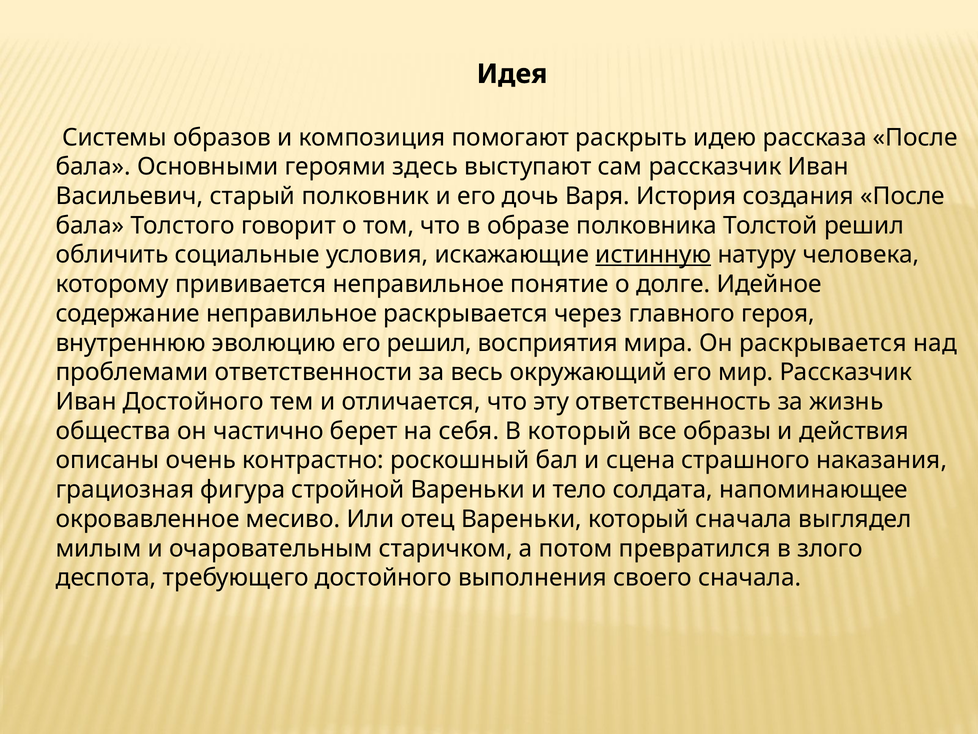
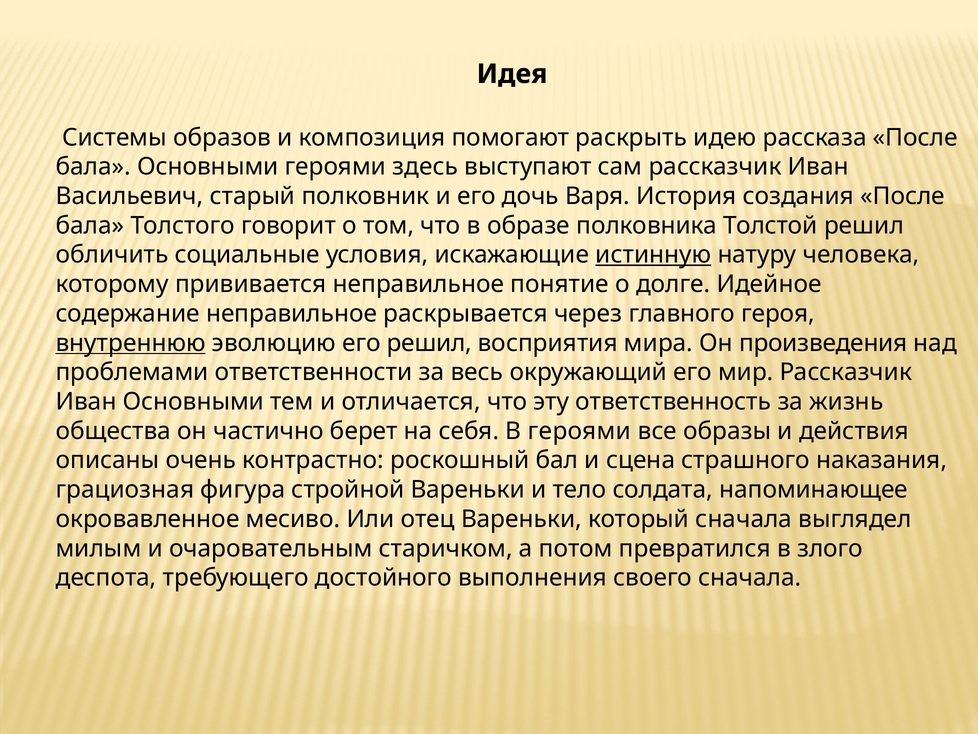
внутреннюю underline: none -> present (131, 343)
Он раскрывается: раскрывается -> произведения (823, 343)
Иван Достойного: Достойного -> Основными (193, 401)
В который: который -> героями (579, 431)
